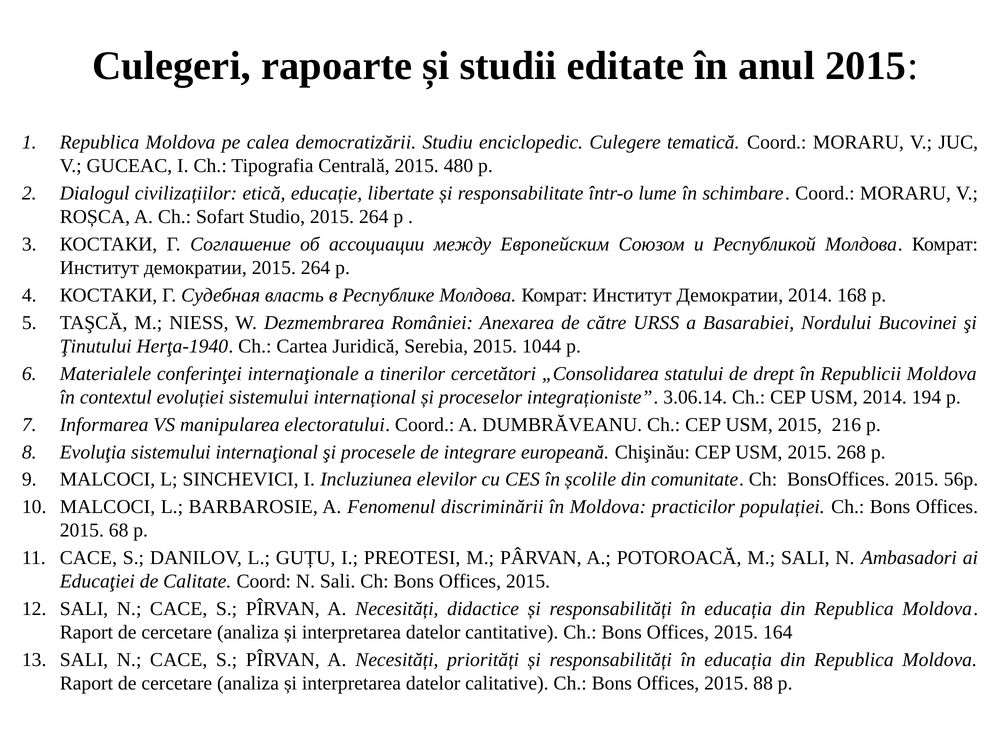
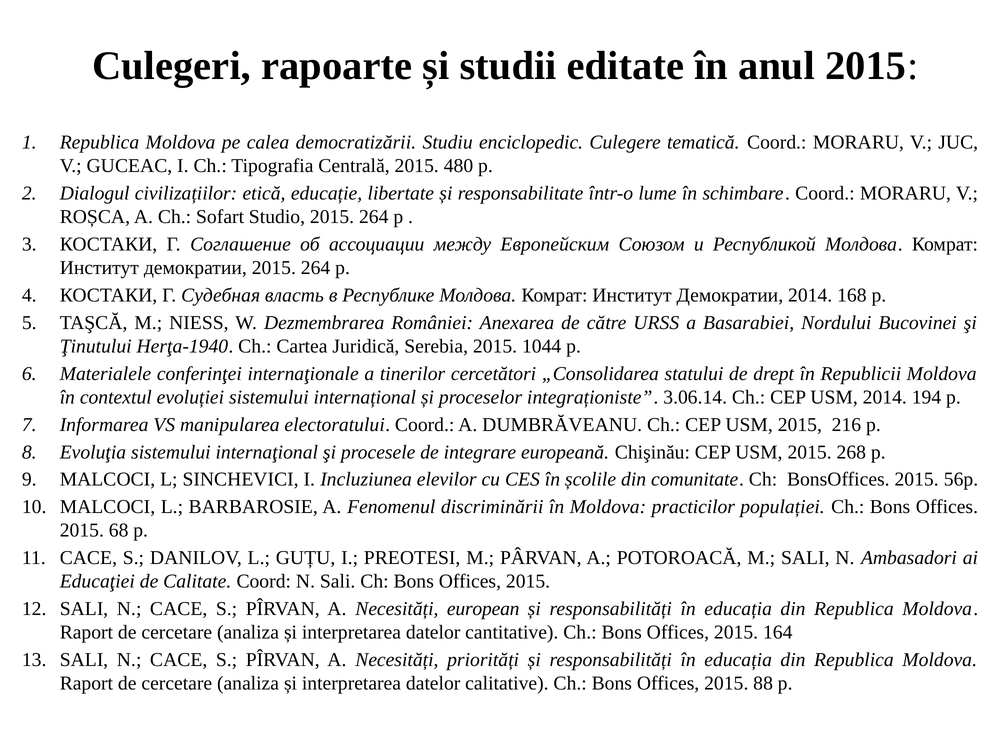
didactice: didactice -> european (483, 609)
